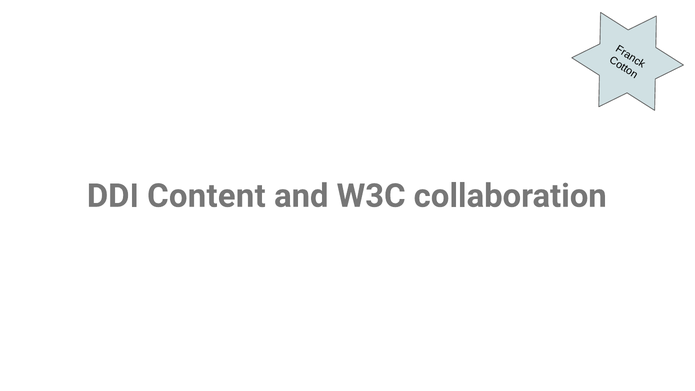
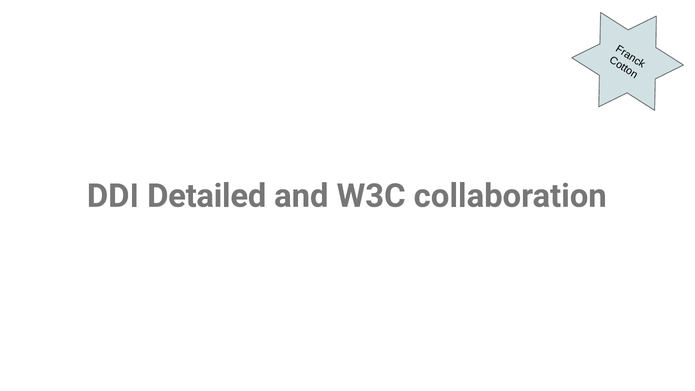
Content: Content -> Detailed (207, 196)
